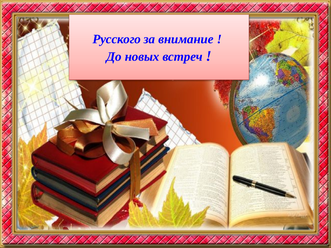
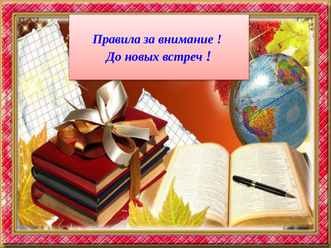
Русского: Русского -> Правила (117, 39)
